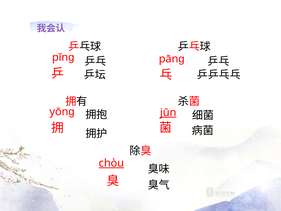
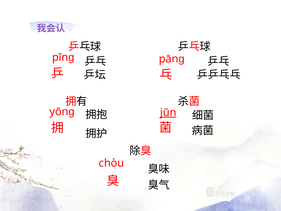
chòu underline: present -> none (111, 163)
